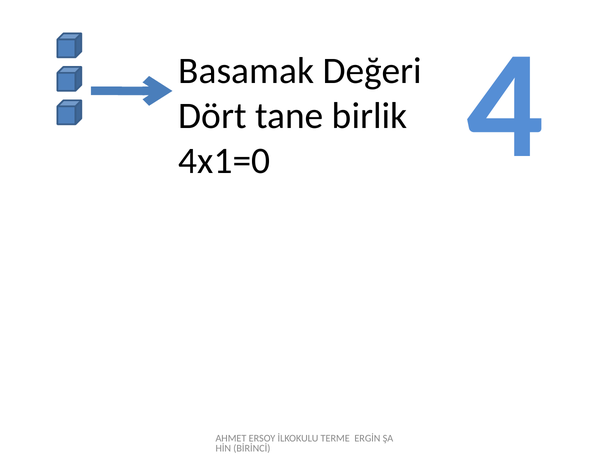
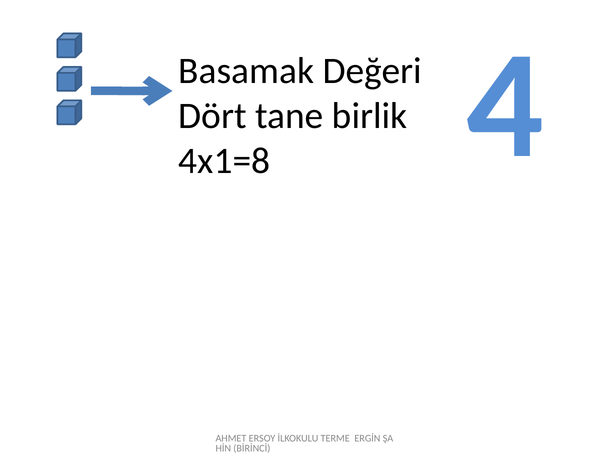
4x1=0: 4x1=0 -> 4x1=8 (224, 161)
